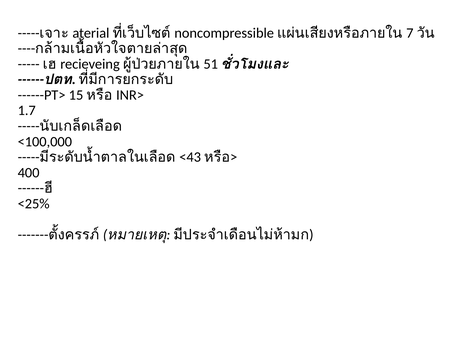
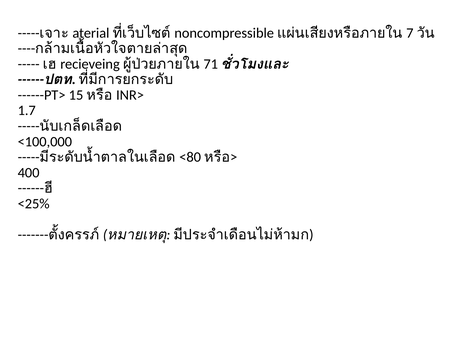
51: 51 -> 71 (211, 64)
<43: <43 -> <80 (190, 157)
